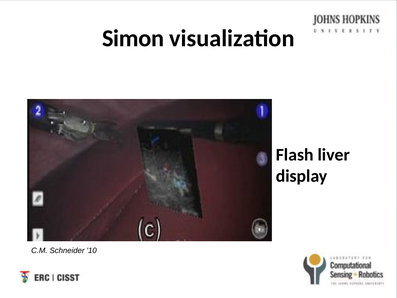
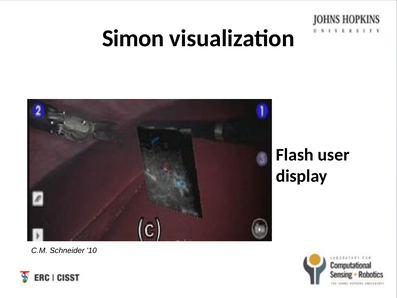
liver: liver -> user (334, 155)
